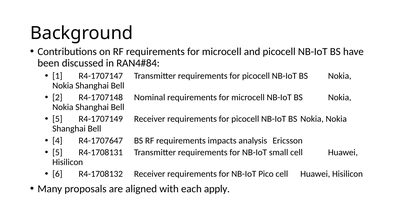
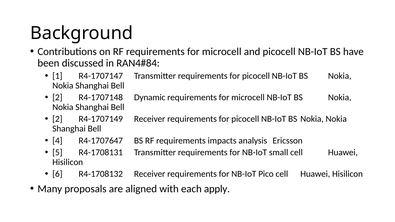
Nominal: Nominal -> Dynamic (150, 97)
5: 5 -> 2 (57, 119)
